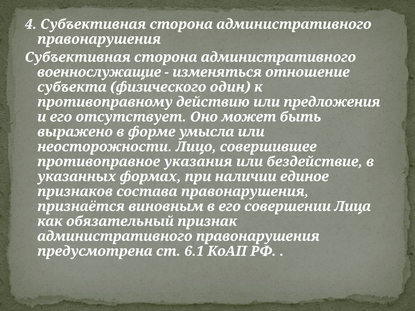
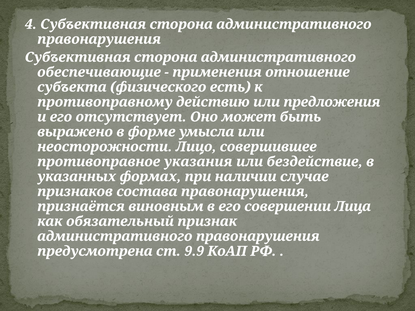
военнослужащие: военнослужащие -> обеспечивающие (99, 72)
изменяться: изменяться -> применения (217, 72)
один: один -> есть (230, 87)
единое: единое -> случае (304, 177)
6.1: 6.1 -> 9.9 (194, 251)
